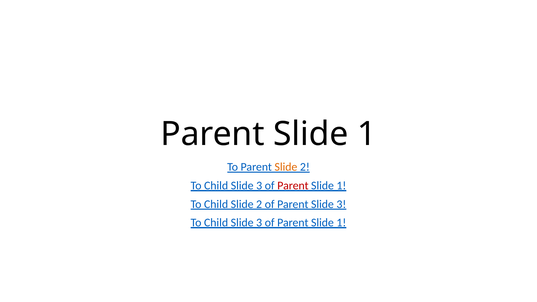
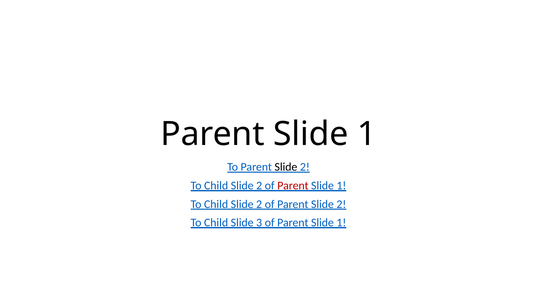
Slide colour: orange -> black (286, 167)
3: 3 -> 2 (259, 186)
of Parent Slide 3: 3 -> 2 (341, 204)
